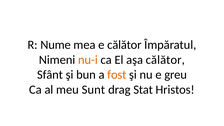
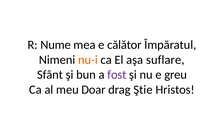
aşa călător: călător -> suflare (165, 60)
fost colour: orange -> purple (117, 75)
Sunt: Sunt -> Doar (94, 90)
Stat: Stat -> Ştie (143, 90)
